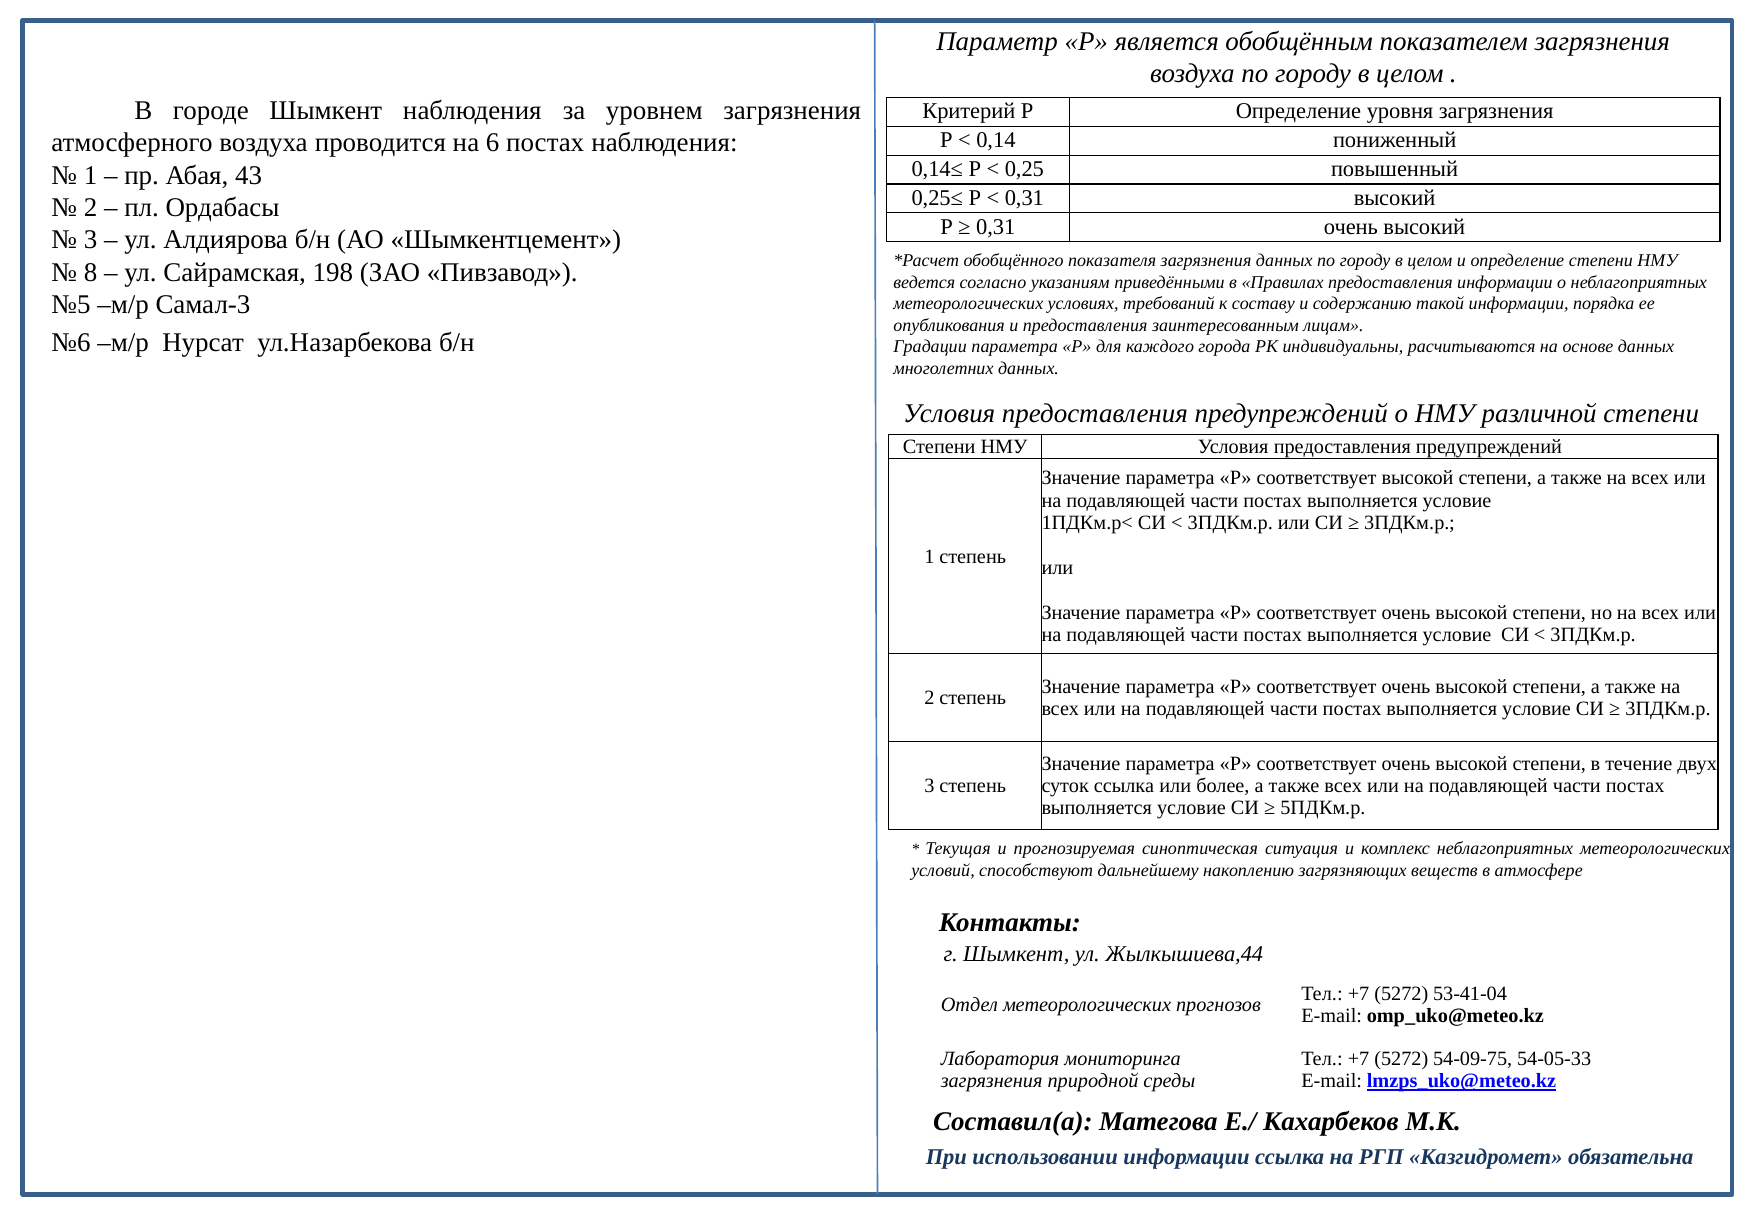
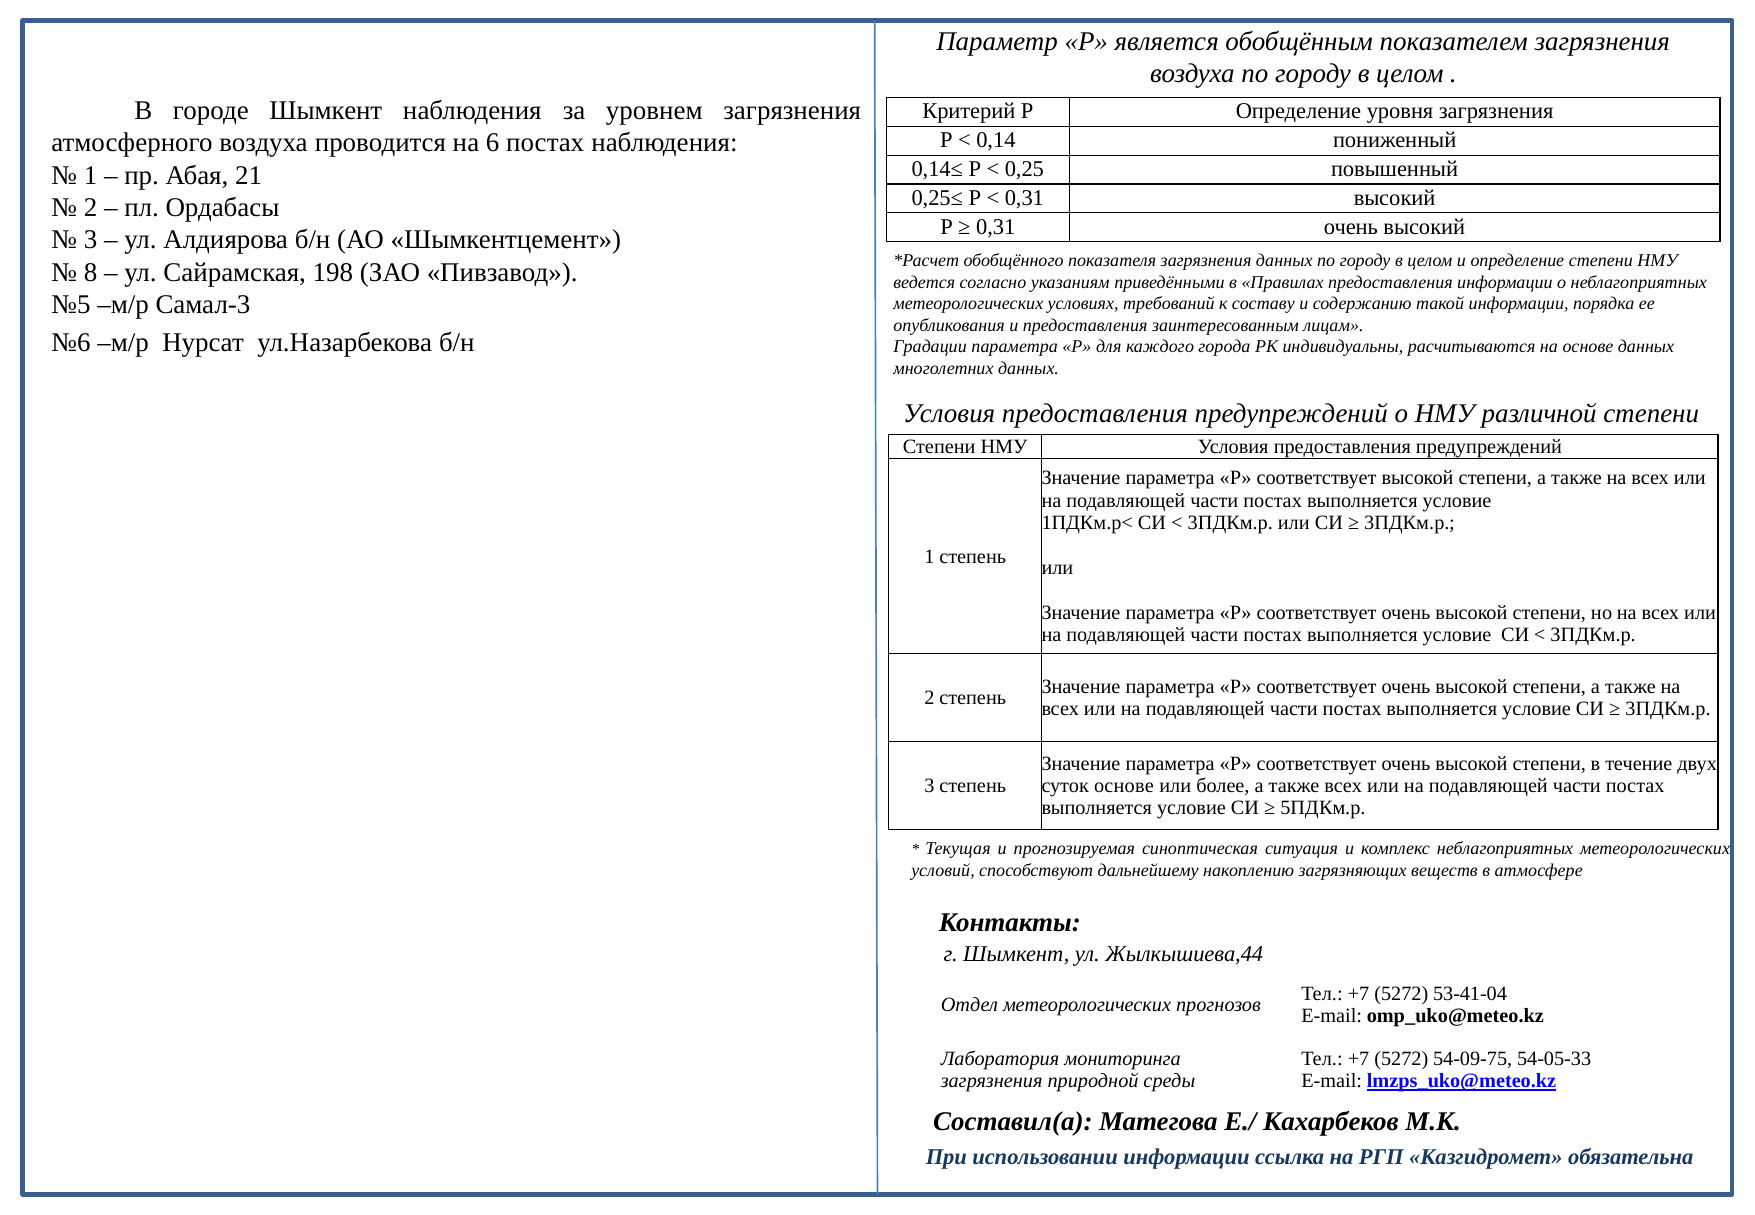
43: 43 -> 21 (249, 175)
суток ссылка: ссылка -> основе (1124, 786)
